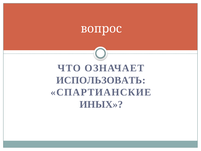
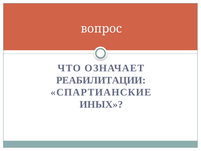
ИСПОЛЬЗОВАТЬ: ИСПОЛЬЗОВАТЬ -> РЕАБИЛИТАЦИИ (101, 80)
